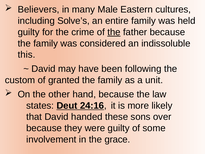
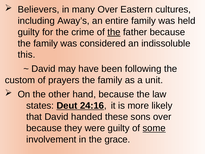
many Male: Male -> Over (108, 10)
Solve’s: Solve’s -> Away’s (73, 21)
granted: granted -> prayers (64, 80)
some underline: none -> present (154, 128)
